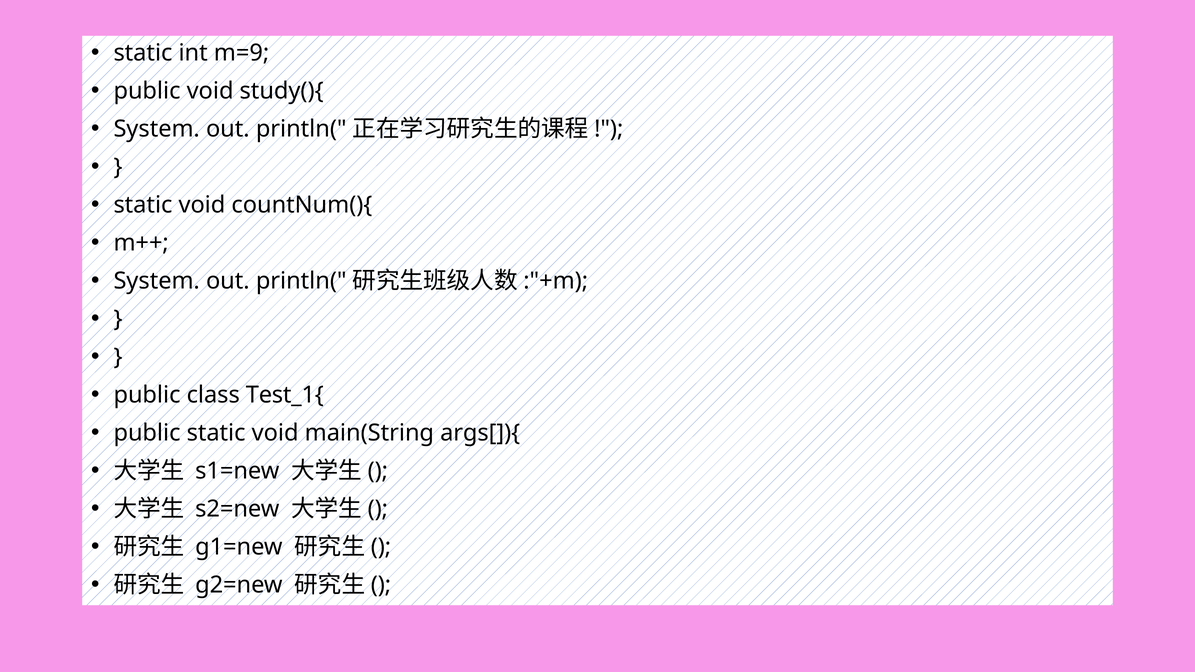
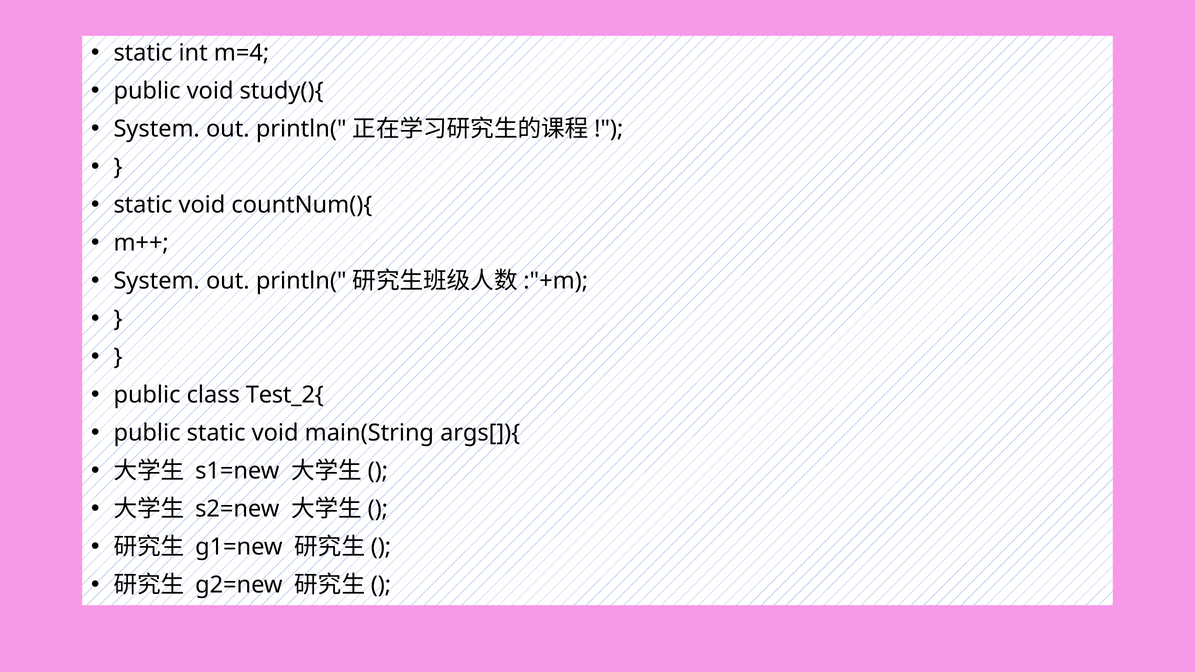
m=9: m=9 -> m=4 (242, 53)
Test_1{: Test_1{ -> Test_2{ (285, 395)
